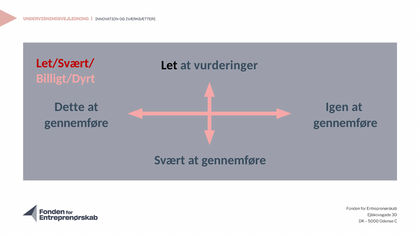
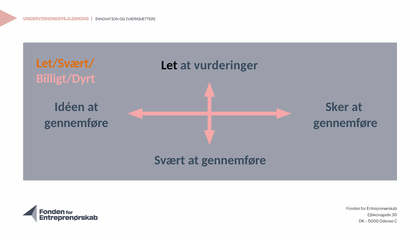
Let/Svært/ colour: red -> orange (65, 63)
Dette: Dette -> Idéen (70, 107)
Igen: Igen -> Sker (337, 107)
